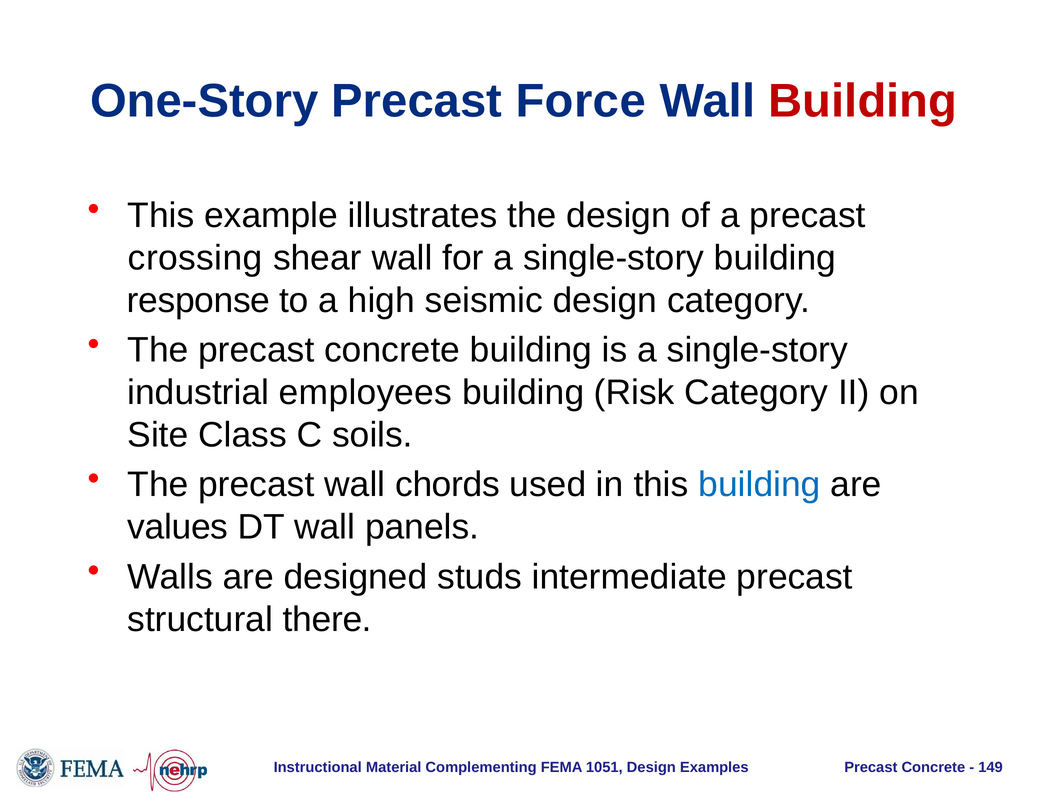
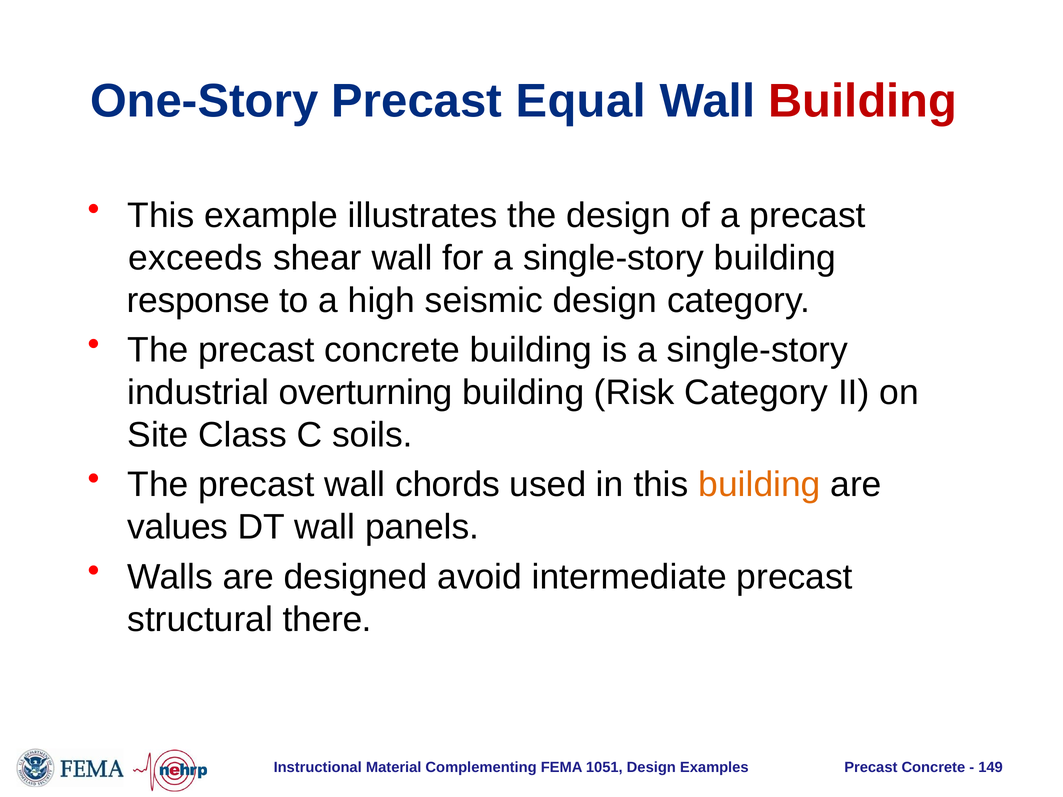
Force: Force -> Equal (581, 101)
crossing: crossing -> exceeds (195, 258)
employees: employees -> overturning (366, 393)
building colour: blue -> orange (759, 485)
studs: studs -> avoid (480, 577)
